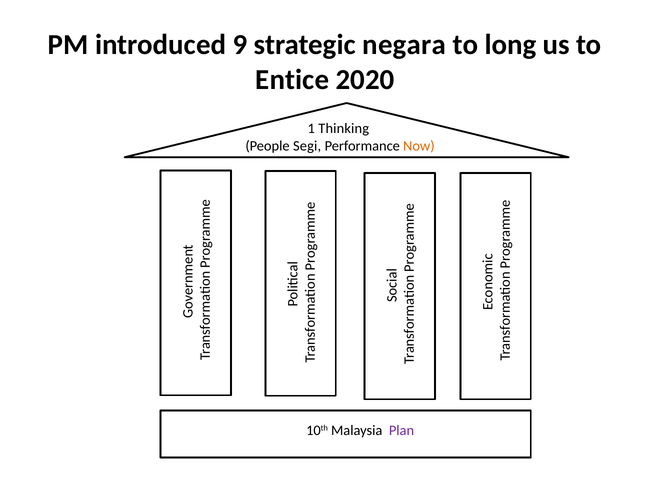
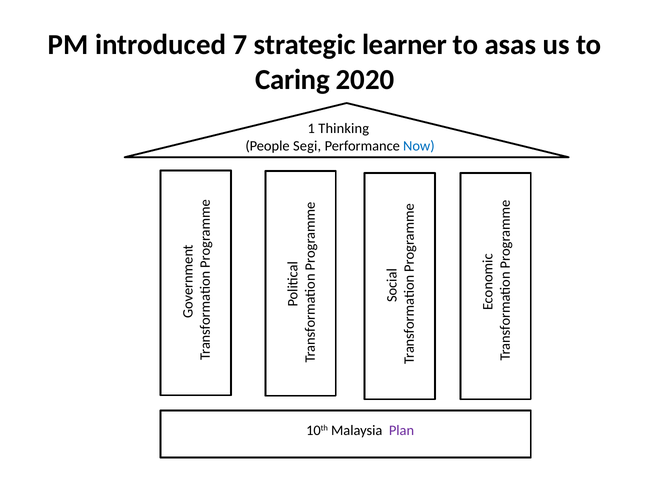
9: 9 -> 7 (240, 45)
negara: negara -> learner (404, 45)
long: long -> asas (510, 45)
Entice: Entice -> Caring (292, 80)
Now colour: orange -> blue (419, 146)
